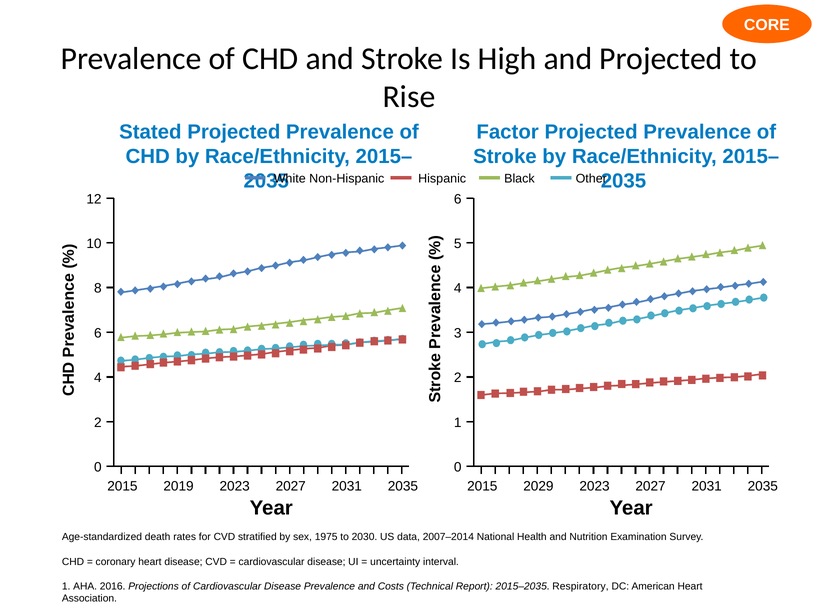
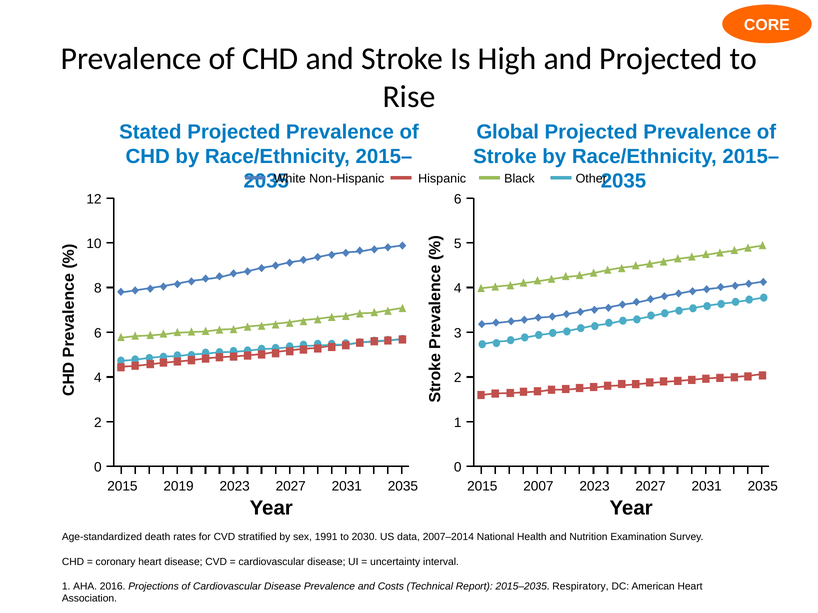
Factor: Factor -> Global (508, 132)
2029: 2029 -> 2007 (538, 487)
1975: 1975 -> 1991 (326, 538)
